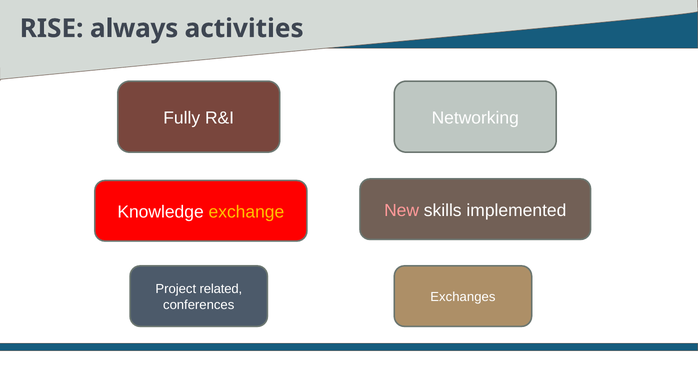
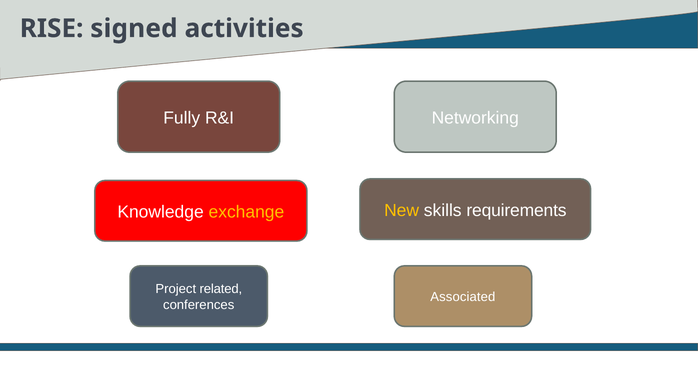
always: always -> signed (134, 29)
New colour: pink -> yellow (402, 211)
implemented: implemented -> requirements (517, 211)
Exchanges: Exchanges -> Associated (463, 297)
